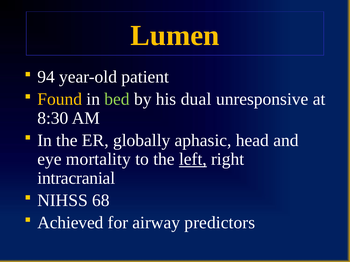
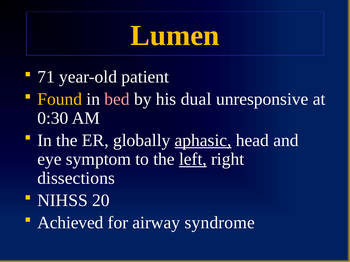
94: 94 -> 71 (46, 77)
bed colour: light green -> pink (117, 99)
8:30: 8:30 -> 0:30 (53, 118)
aphasic underline: none -> present (203, 141)
mortality: mortality -> symptom (98, 160)
intracranial: intracranial -> dissections (76, 178)
68: 68 -> 20 (101, 201)
predictors: predictors -> syndrome (220, 223)
